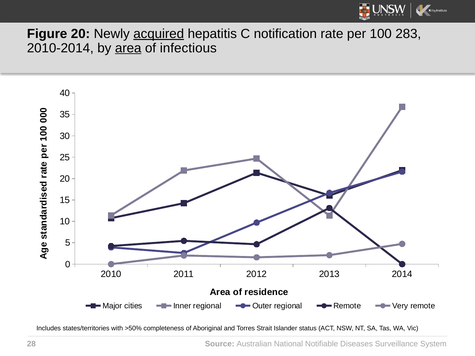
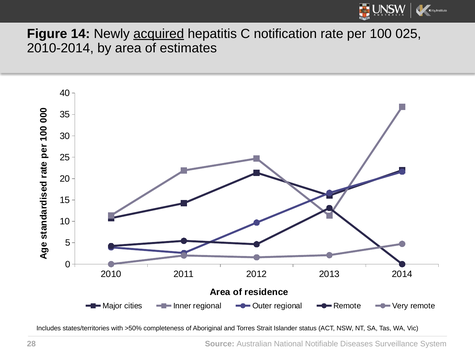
Figure 20: 20 -> 14 (80, 34)
283: 283 -> 025 (408, 34)
area underline: present -> none (128, 48)
infectious: infectious -> estimates (188, 48)
